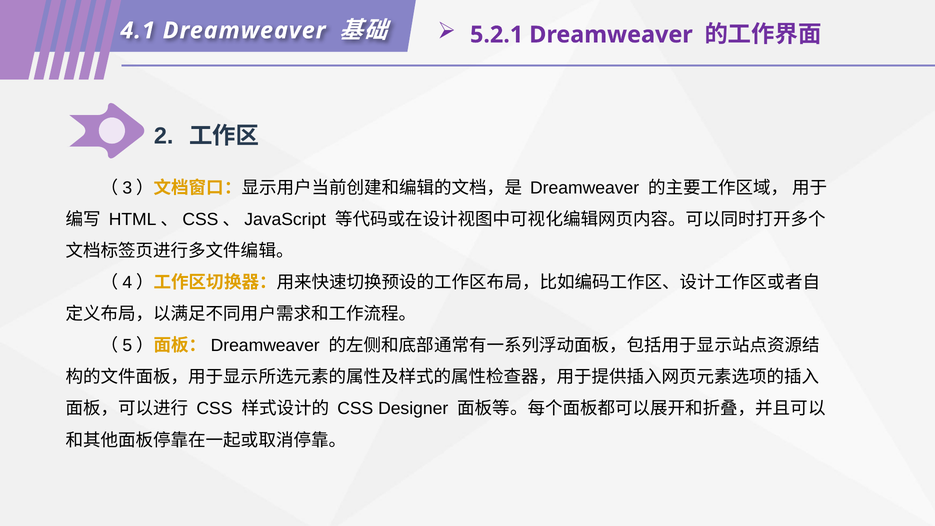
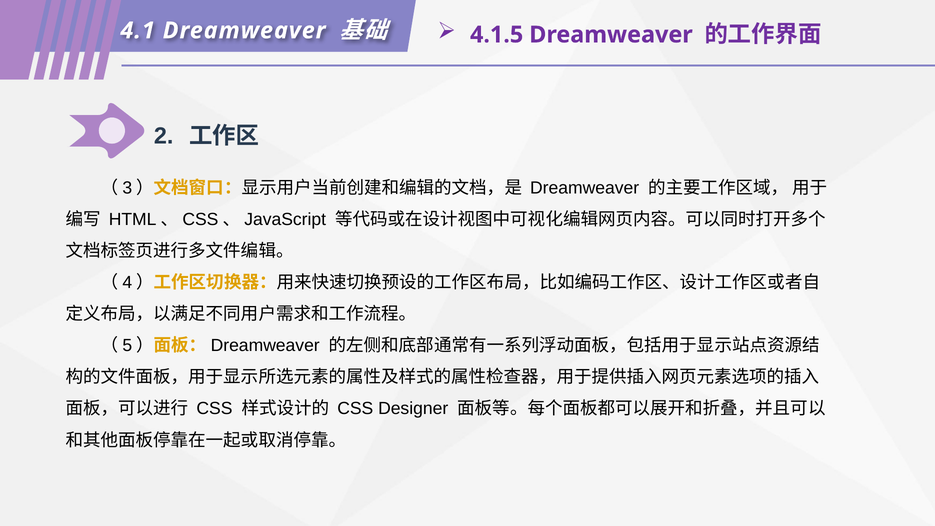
5.2.1: 5.2.1 -> 4.1.5 (497, 35)
